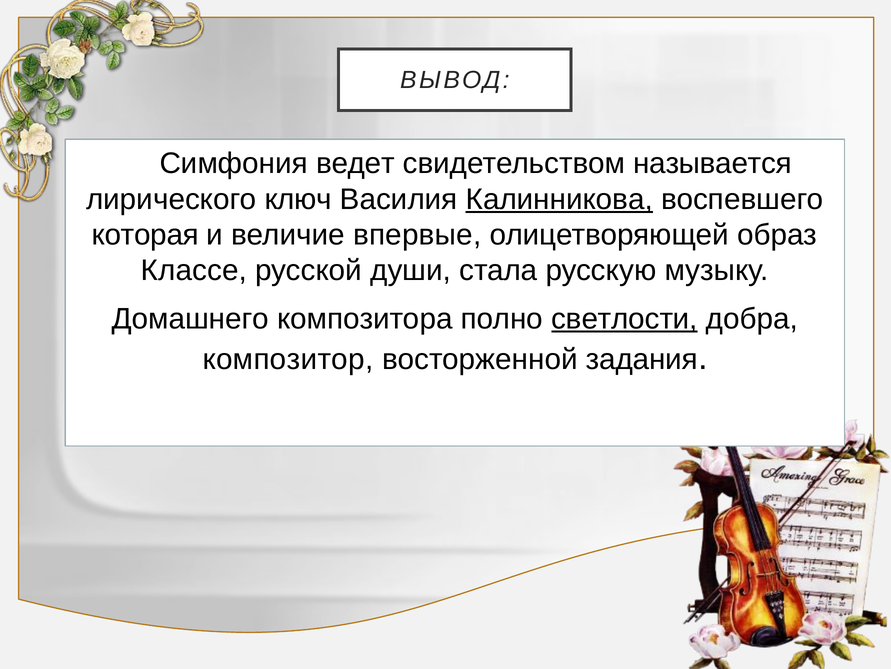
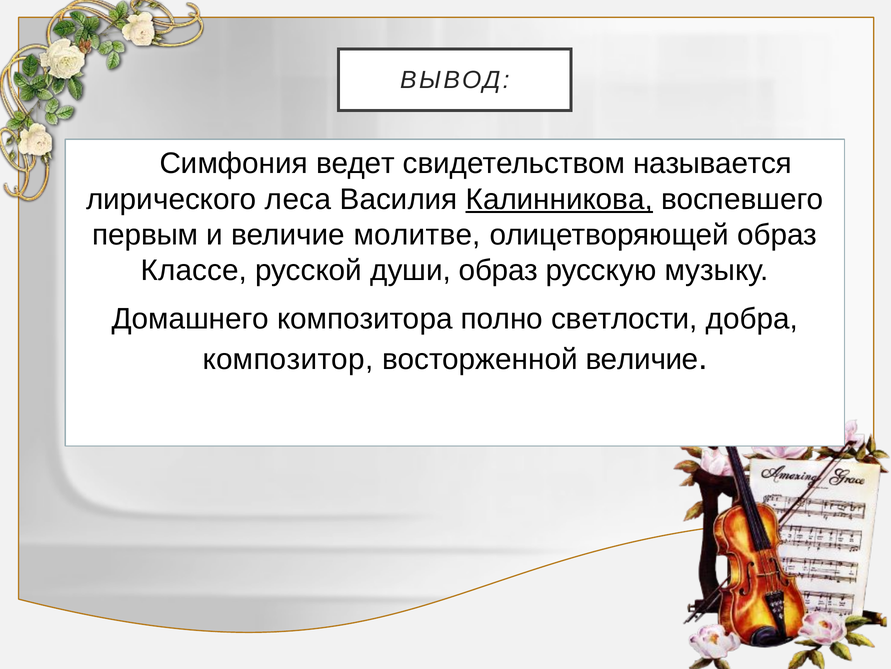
ключ: ключ -> леса (298, 199)
которая: которая -> первым (145, 235)
впервые: впервые -> молитве (417, 235)
души стала: стала -> образ (498, 270)
светлости underline: present -> none (624, 318)
восторженной задания: задания -> величие (642, 359)
